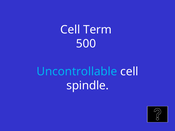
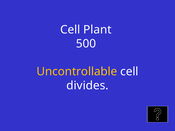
Term: Term -> Plant (97, 30)
Uncontrollable colour: light blue -> yellow (77, 72)
spindle: spindle -> divides (87, 86)
